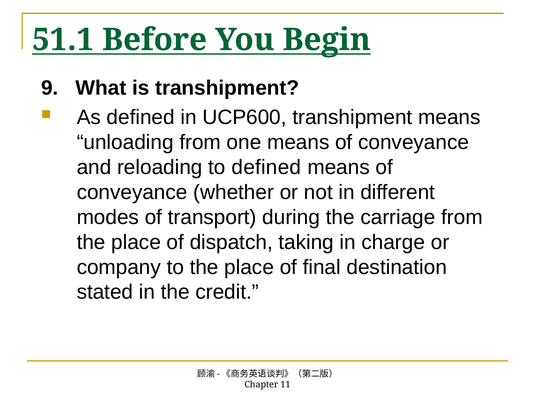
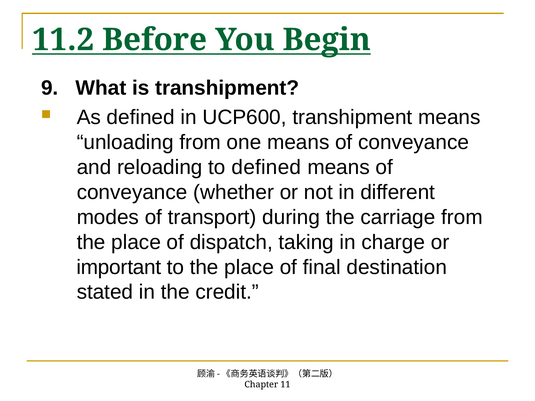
51.1: 51.1 -> 11.2 (63, 40)
company: company -> important (119, 267)
